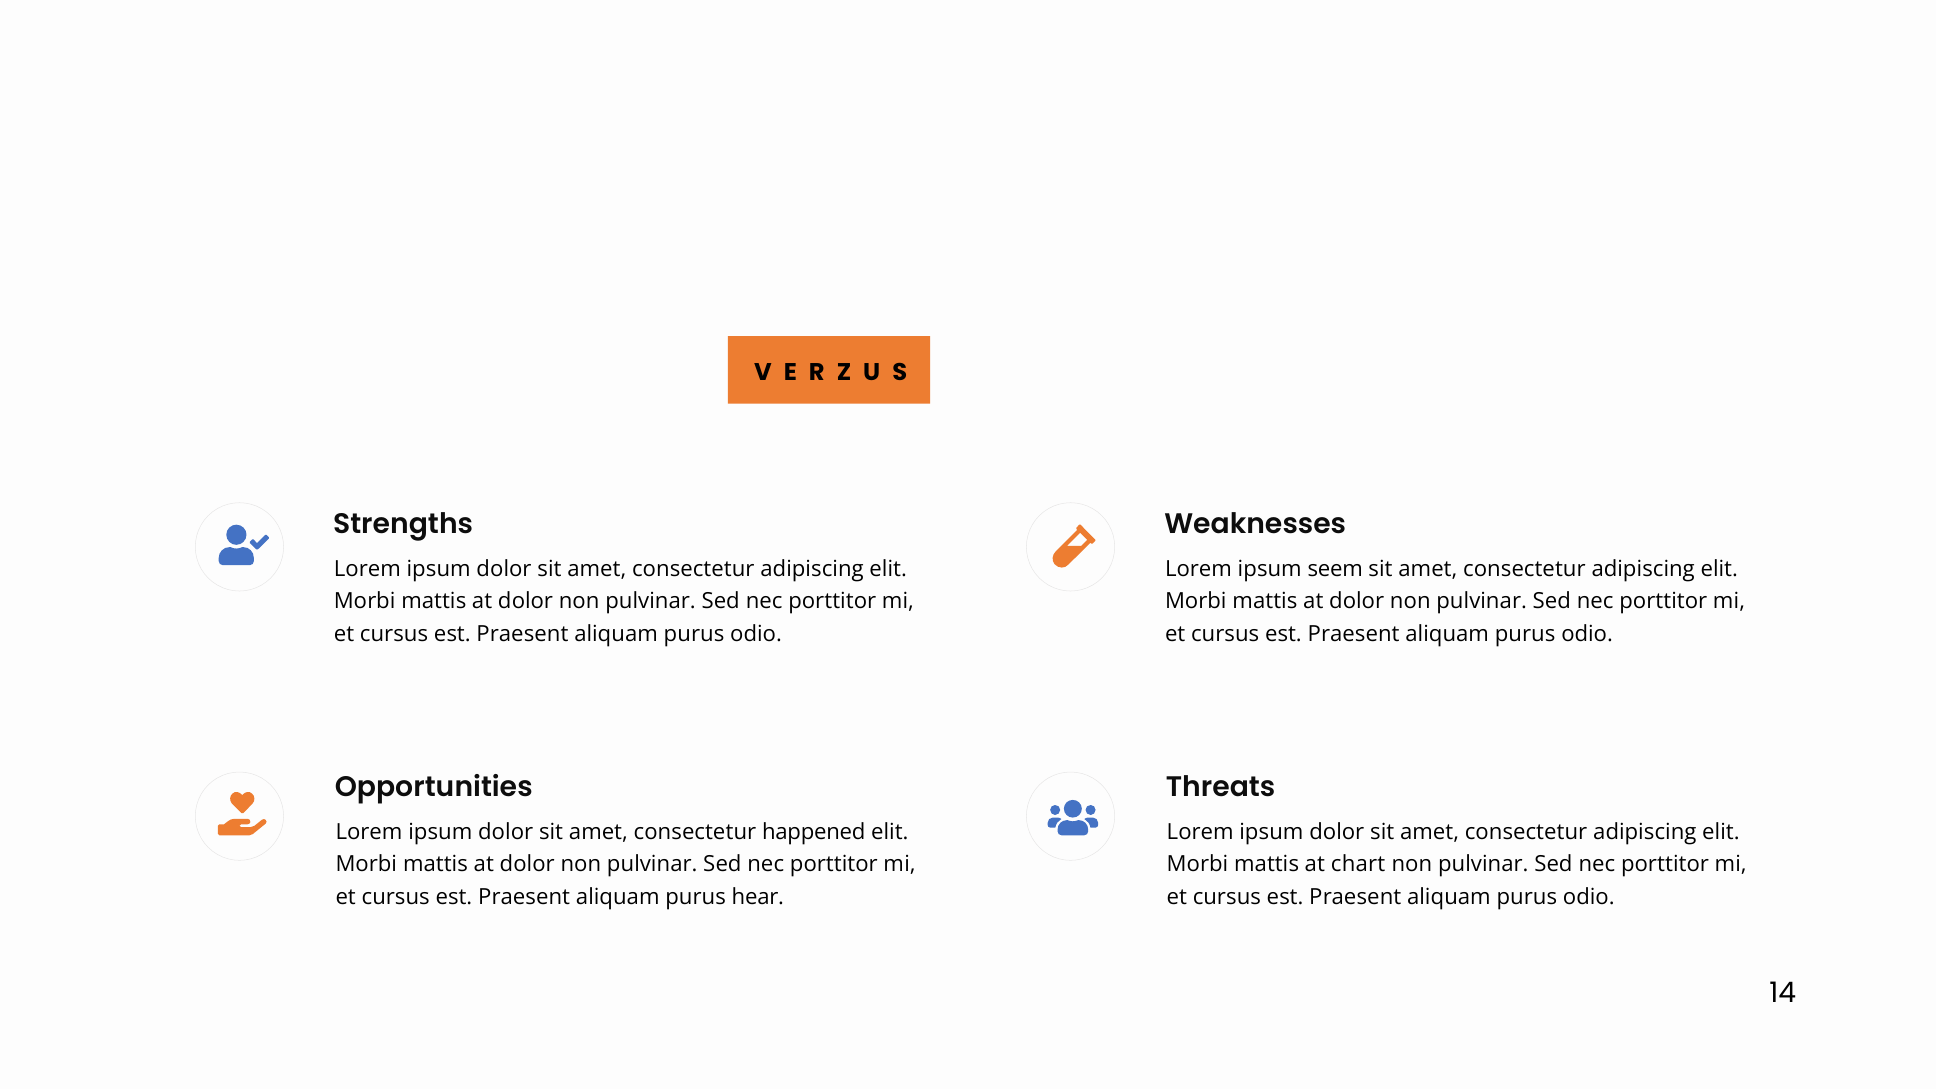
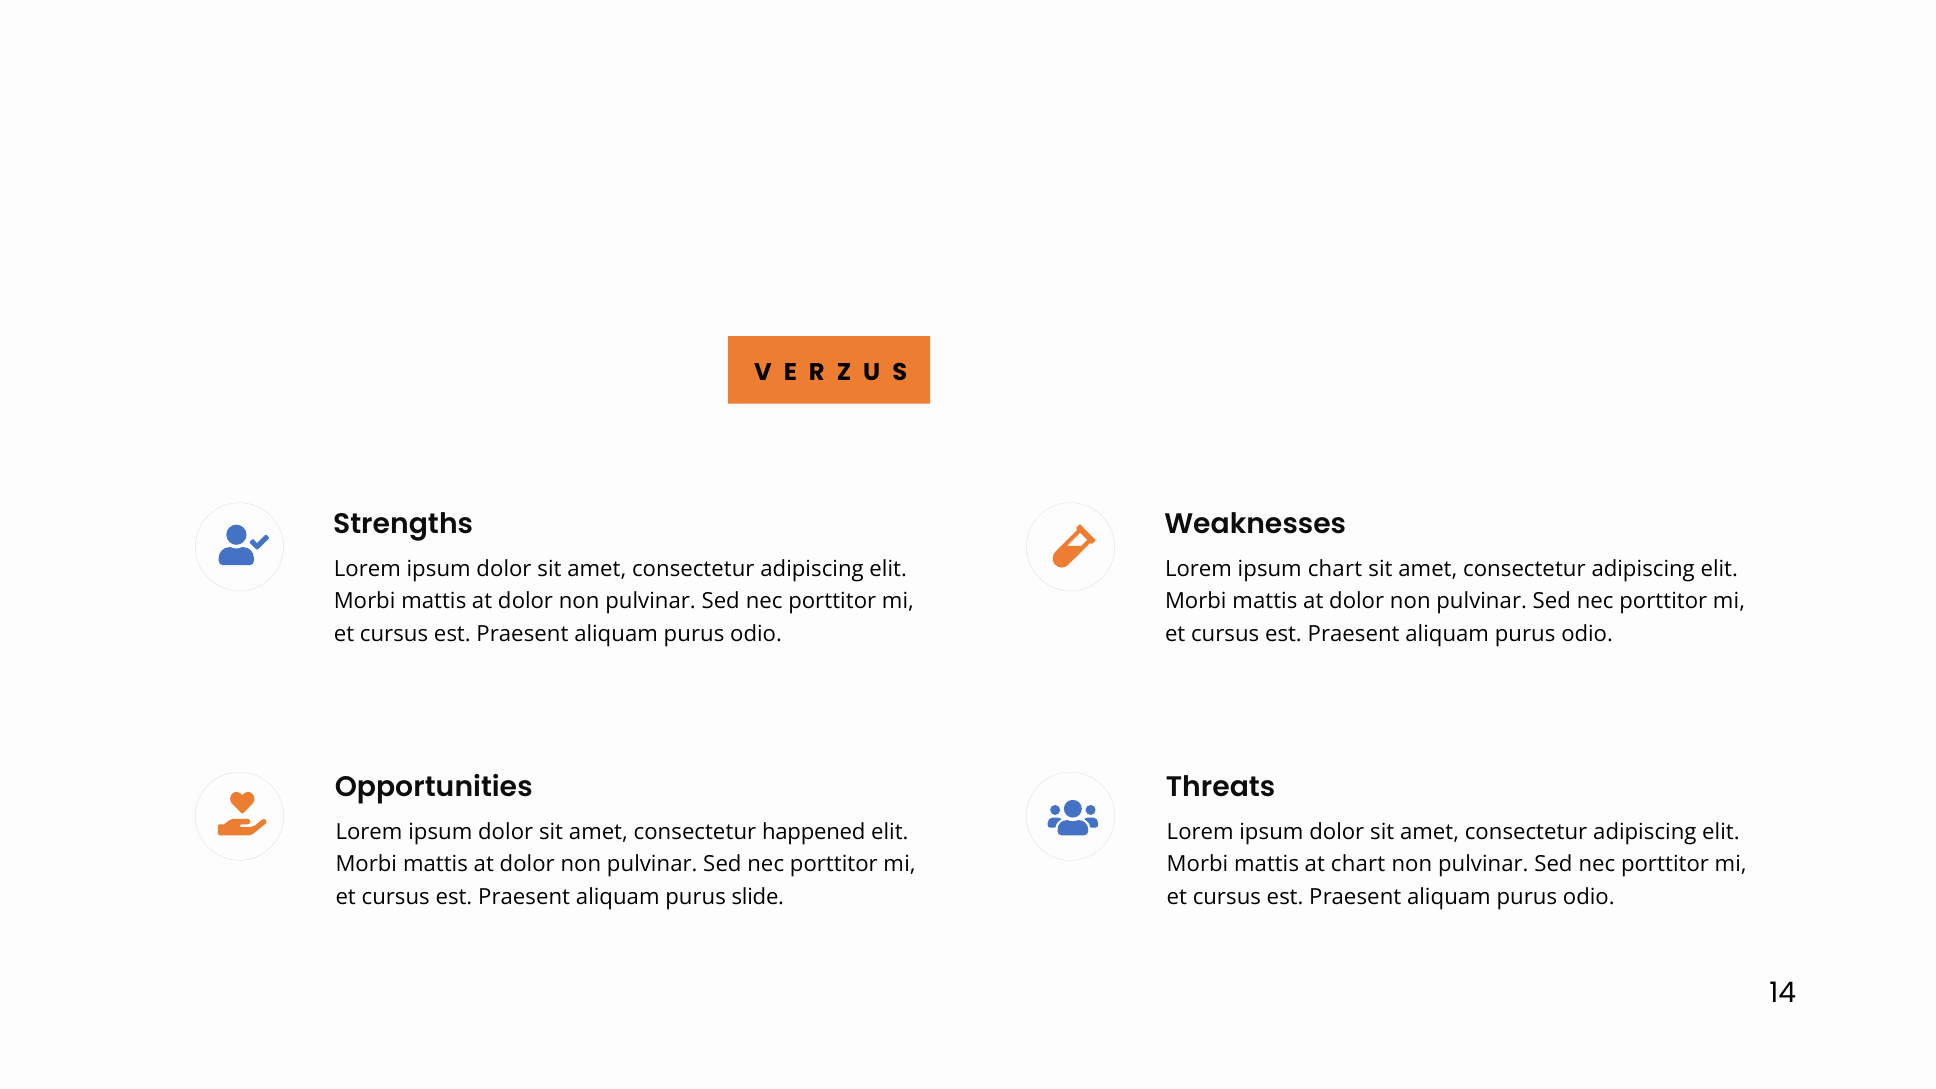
ipsum seem: seem -> chart (1335, 569)
hear: hear -> slide (758, 897)
